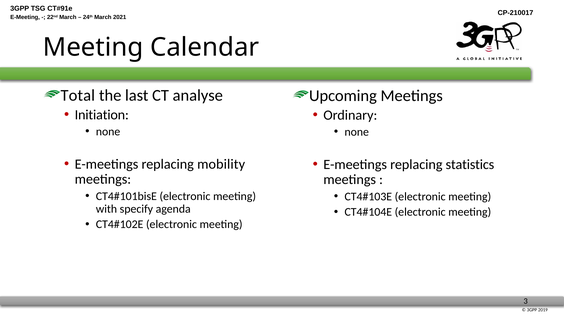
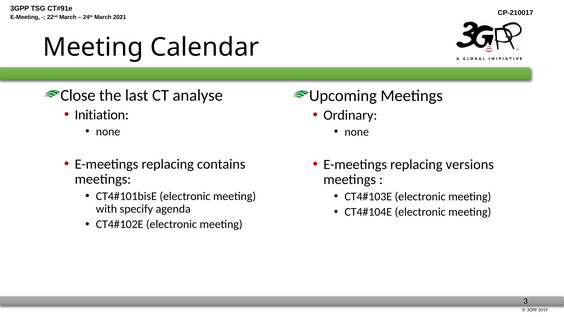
Total: Total -> Close (78, 95)
mobility: mobility -> contains (221, 164)
statistics: statistics -> versions (470, 165)
